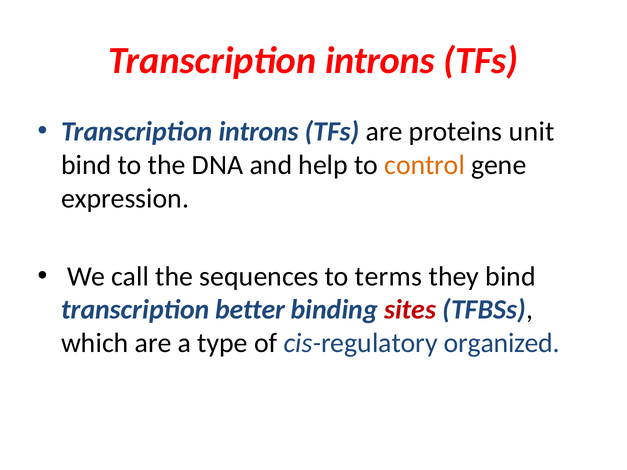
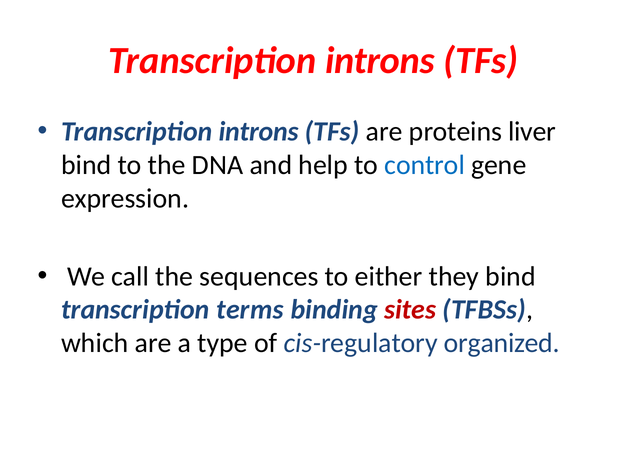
unit: unit -> liver (532, 132)
control colour: orange -> blue (425, 165)
terms: terms -> either (389, 276)
better: better -> terms (250, 310)
